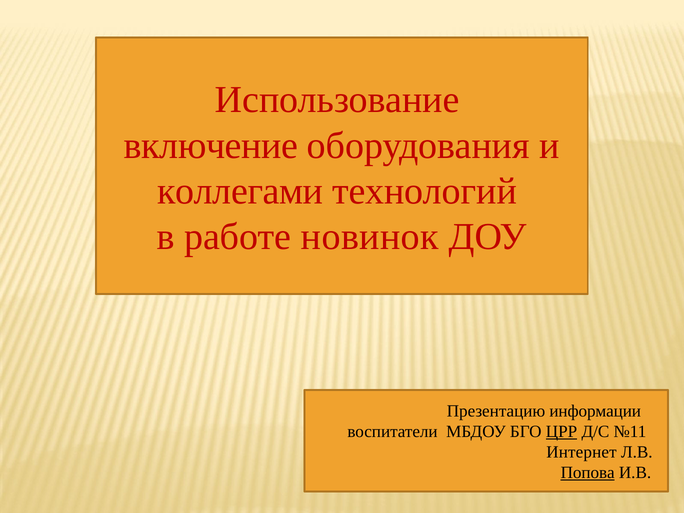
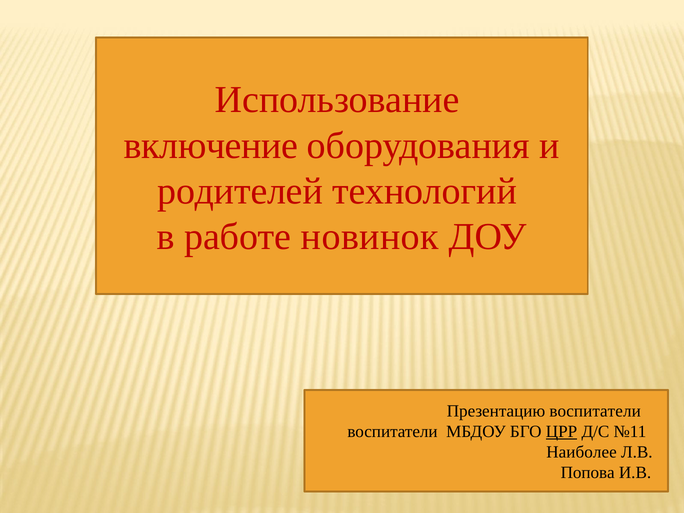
коллегами: коллегами -> родителей (240, 191)
Презентацию информации: информации -> воспитатели (595, 411)
Интернет: Интернет -> Наиболее (582, 452)
Попова underline: present -> none (588, 473)
